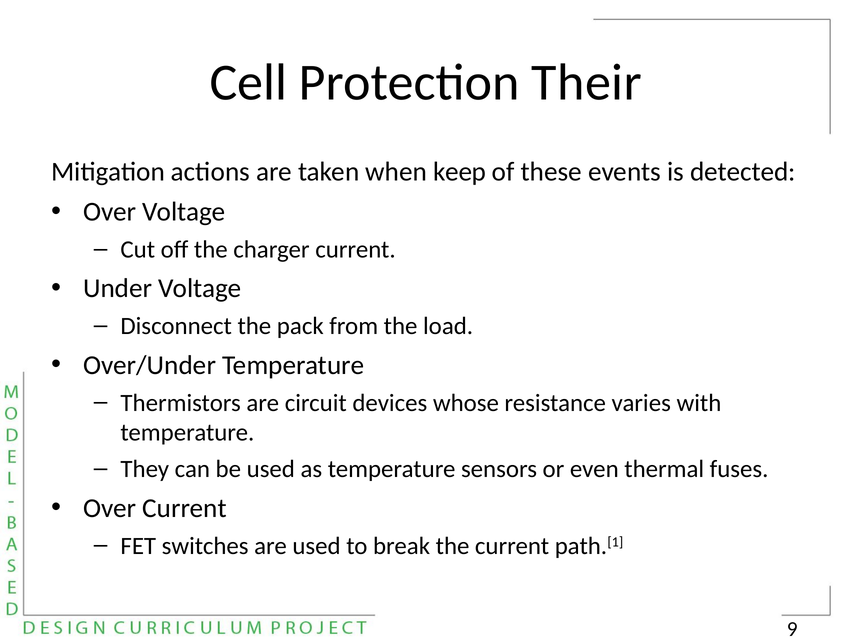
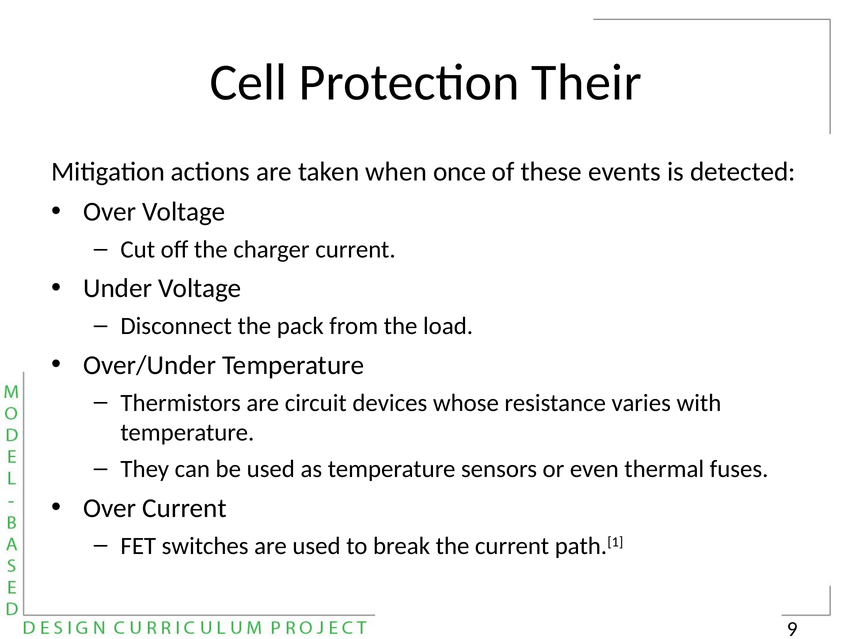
keep: keep -> once (460, 172)
